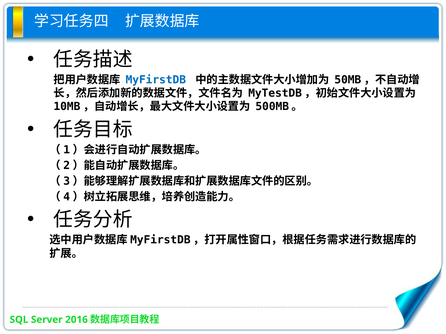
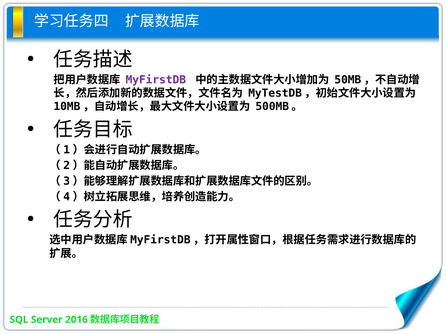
MyFirstDB colour: blue -> purple (156, 80)
